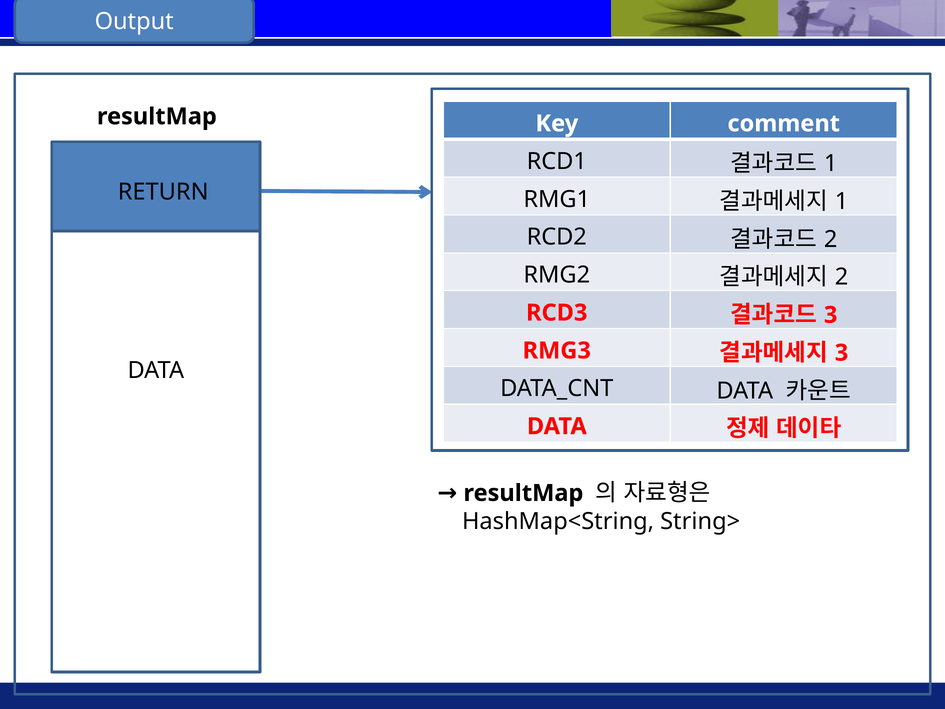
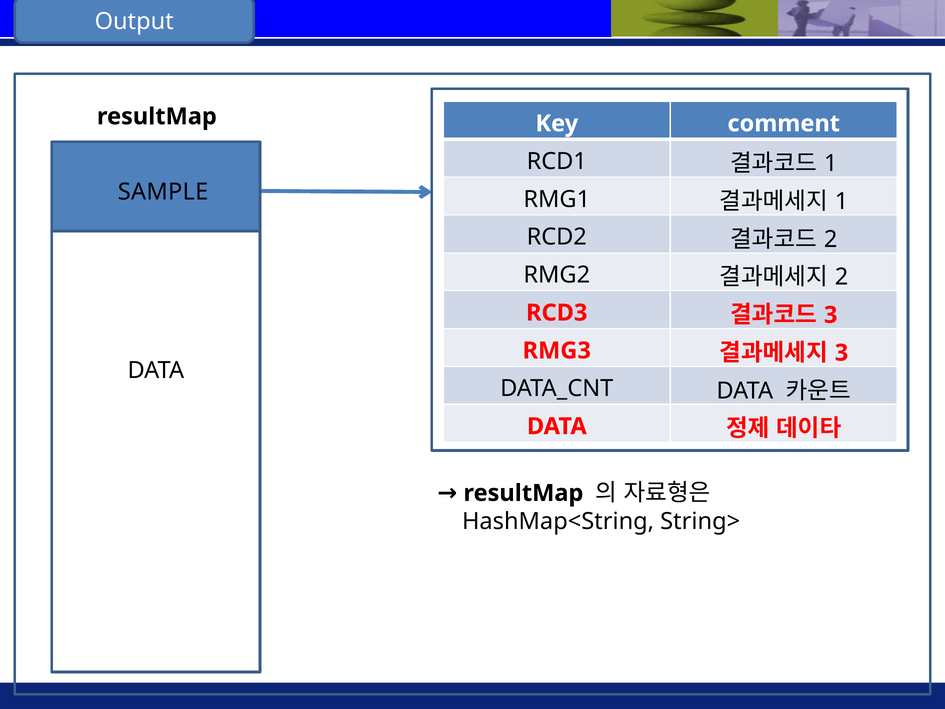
RETURN: RETURN -> SAMPLE (163, 192)
